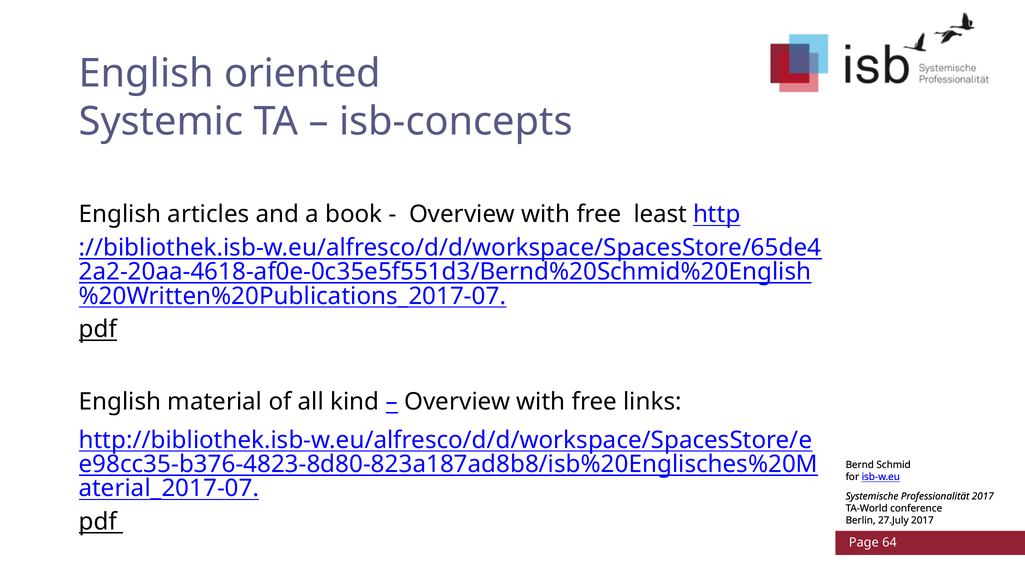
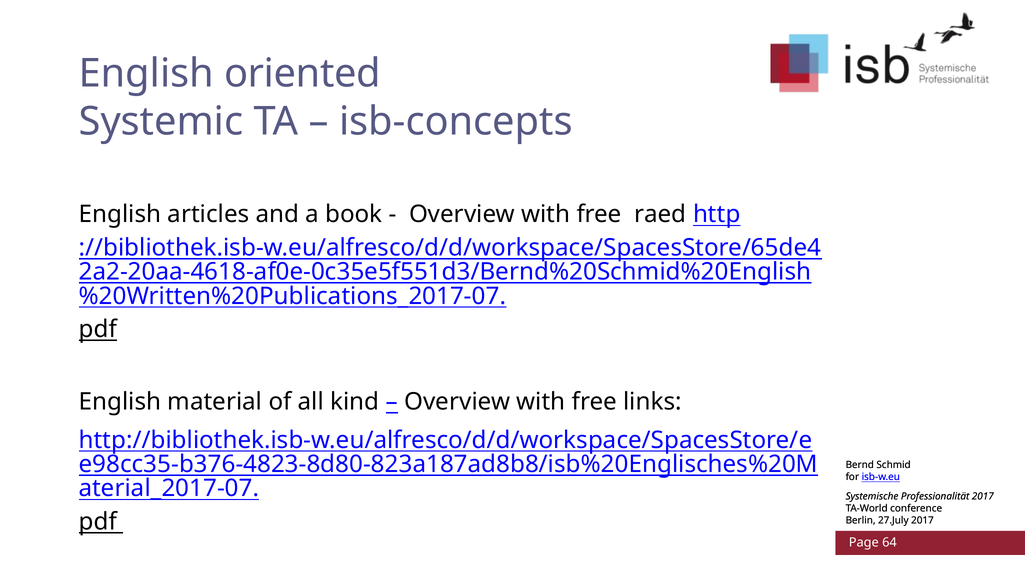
least: least -> raed (660, 214)
